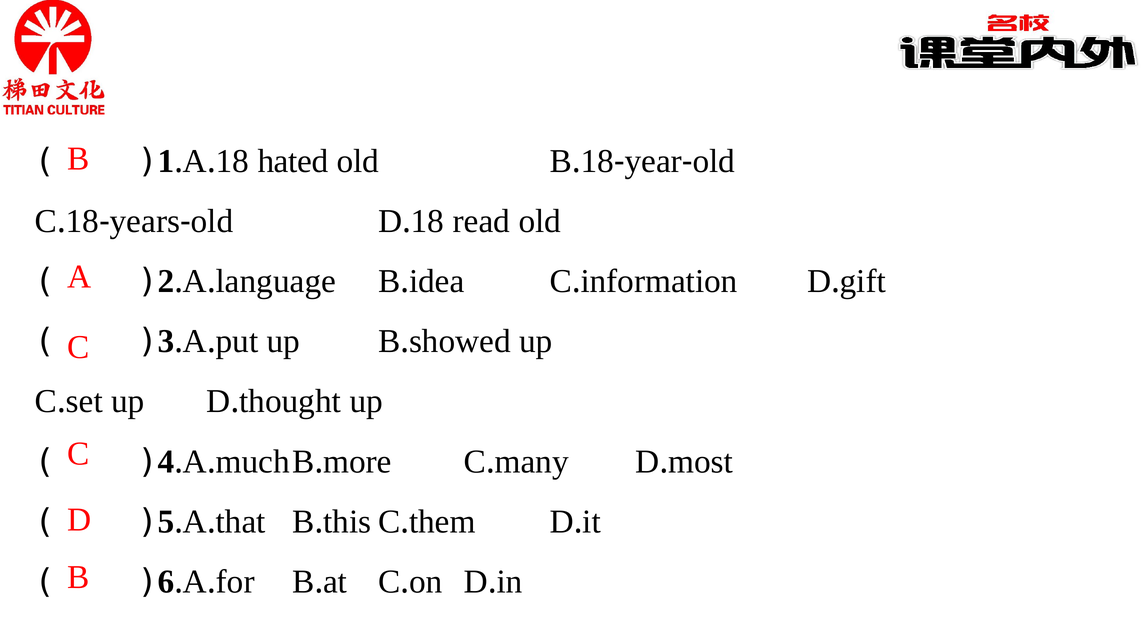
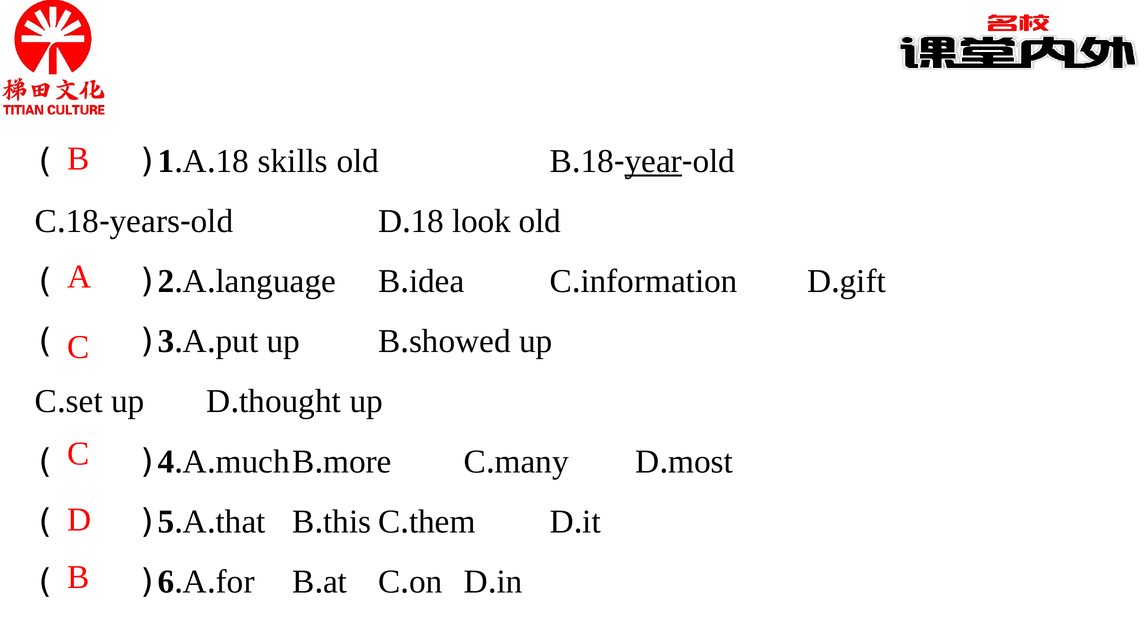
hated: hated -> skills (293, 161)
year underline: none -> present (653, 161)
read: read -> look (482, 221)
